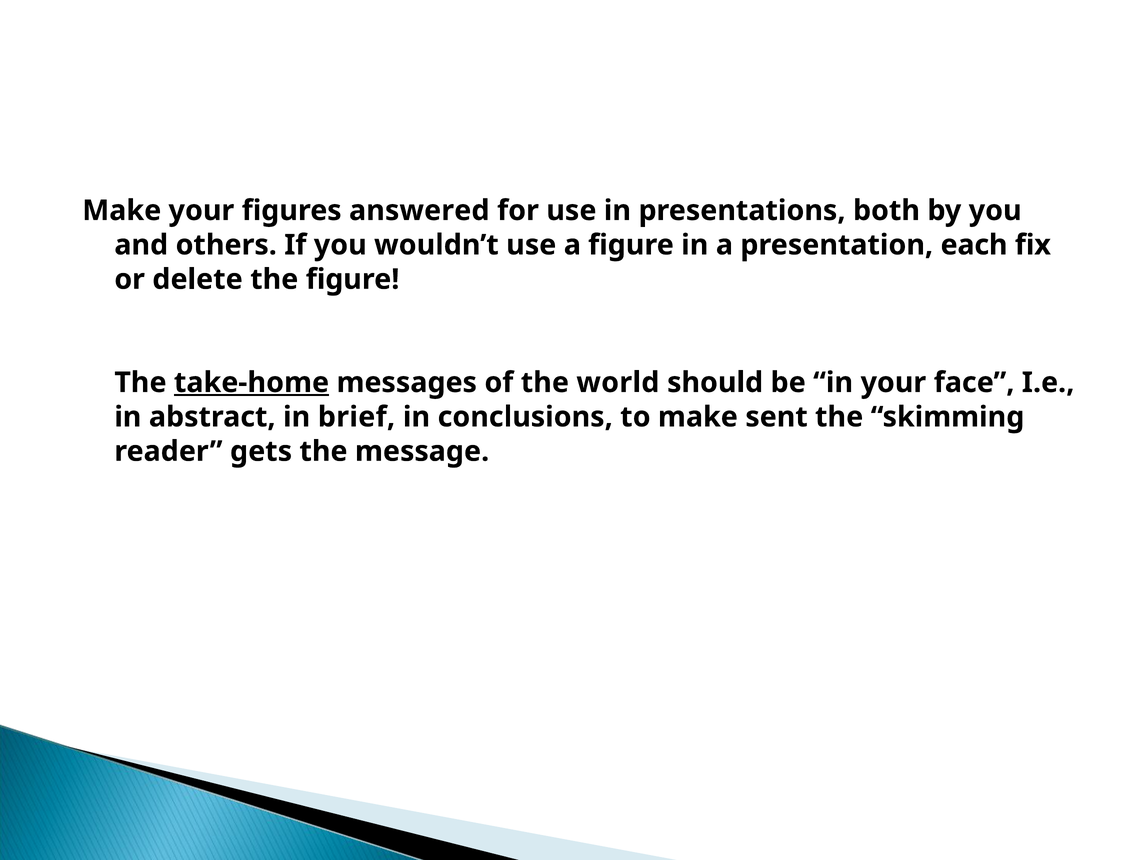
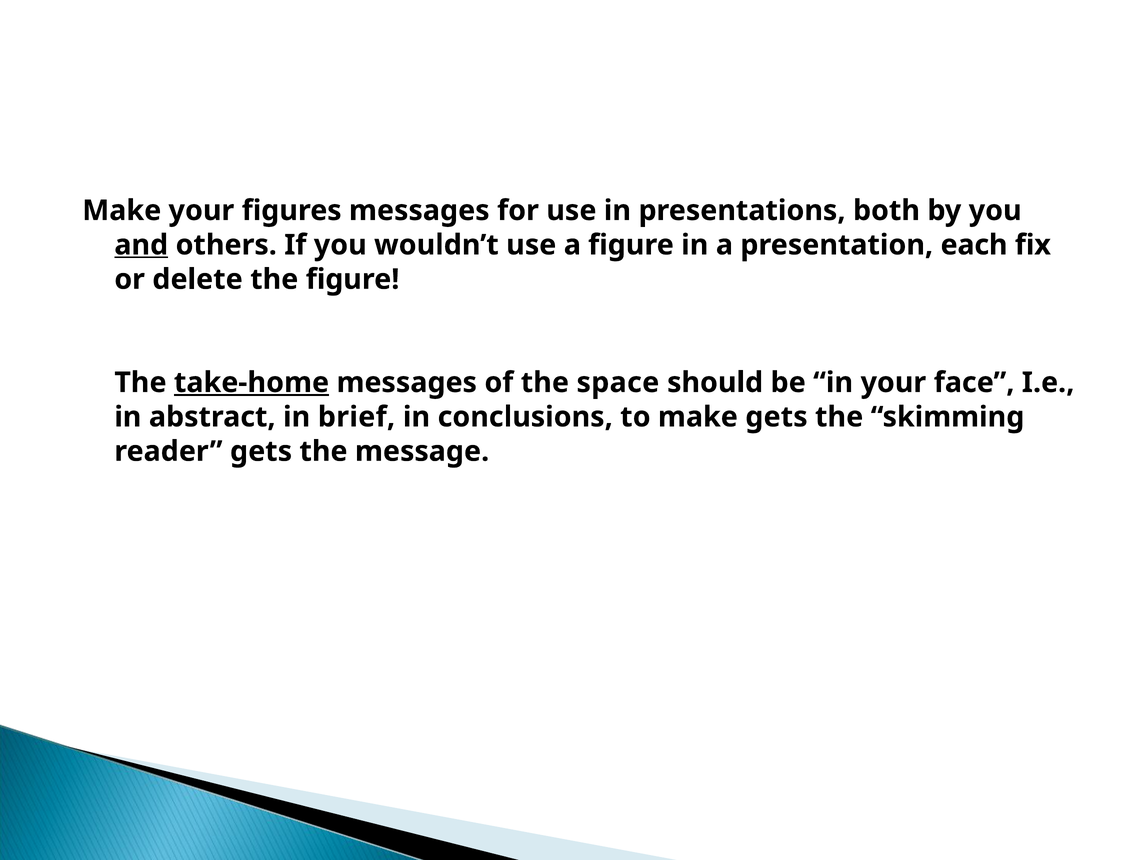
figures answered: answered -> messages (419, 210)
and underline: none -> present (141, 245)
world: world -> space (618, 382)
make sent: sent -> gets (776, 417)
